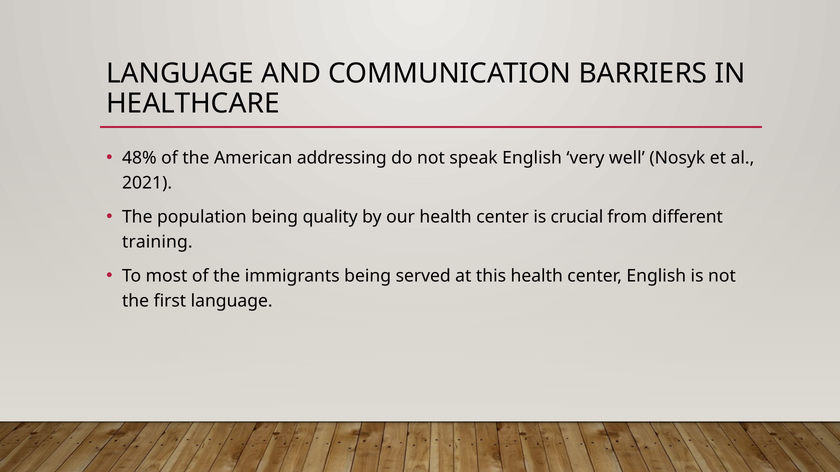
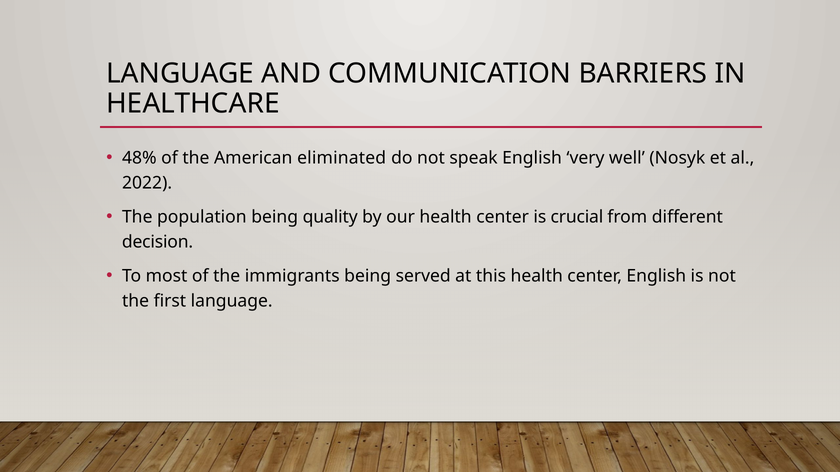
addressing: addressing -> eliminated (342, 158)
2021: 2021 -> 2022 (147, 183)
training: training -> decision (158, 242)
